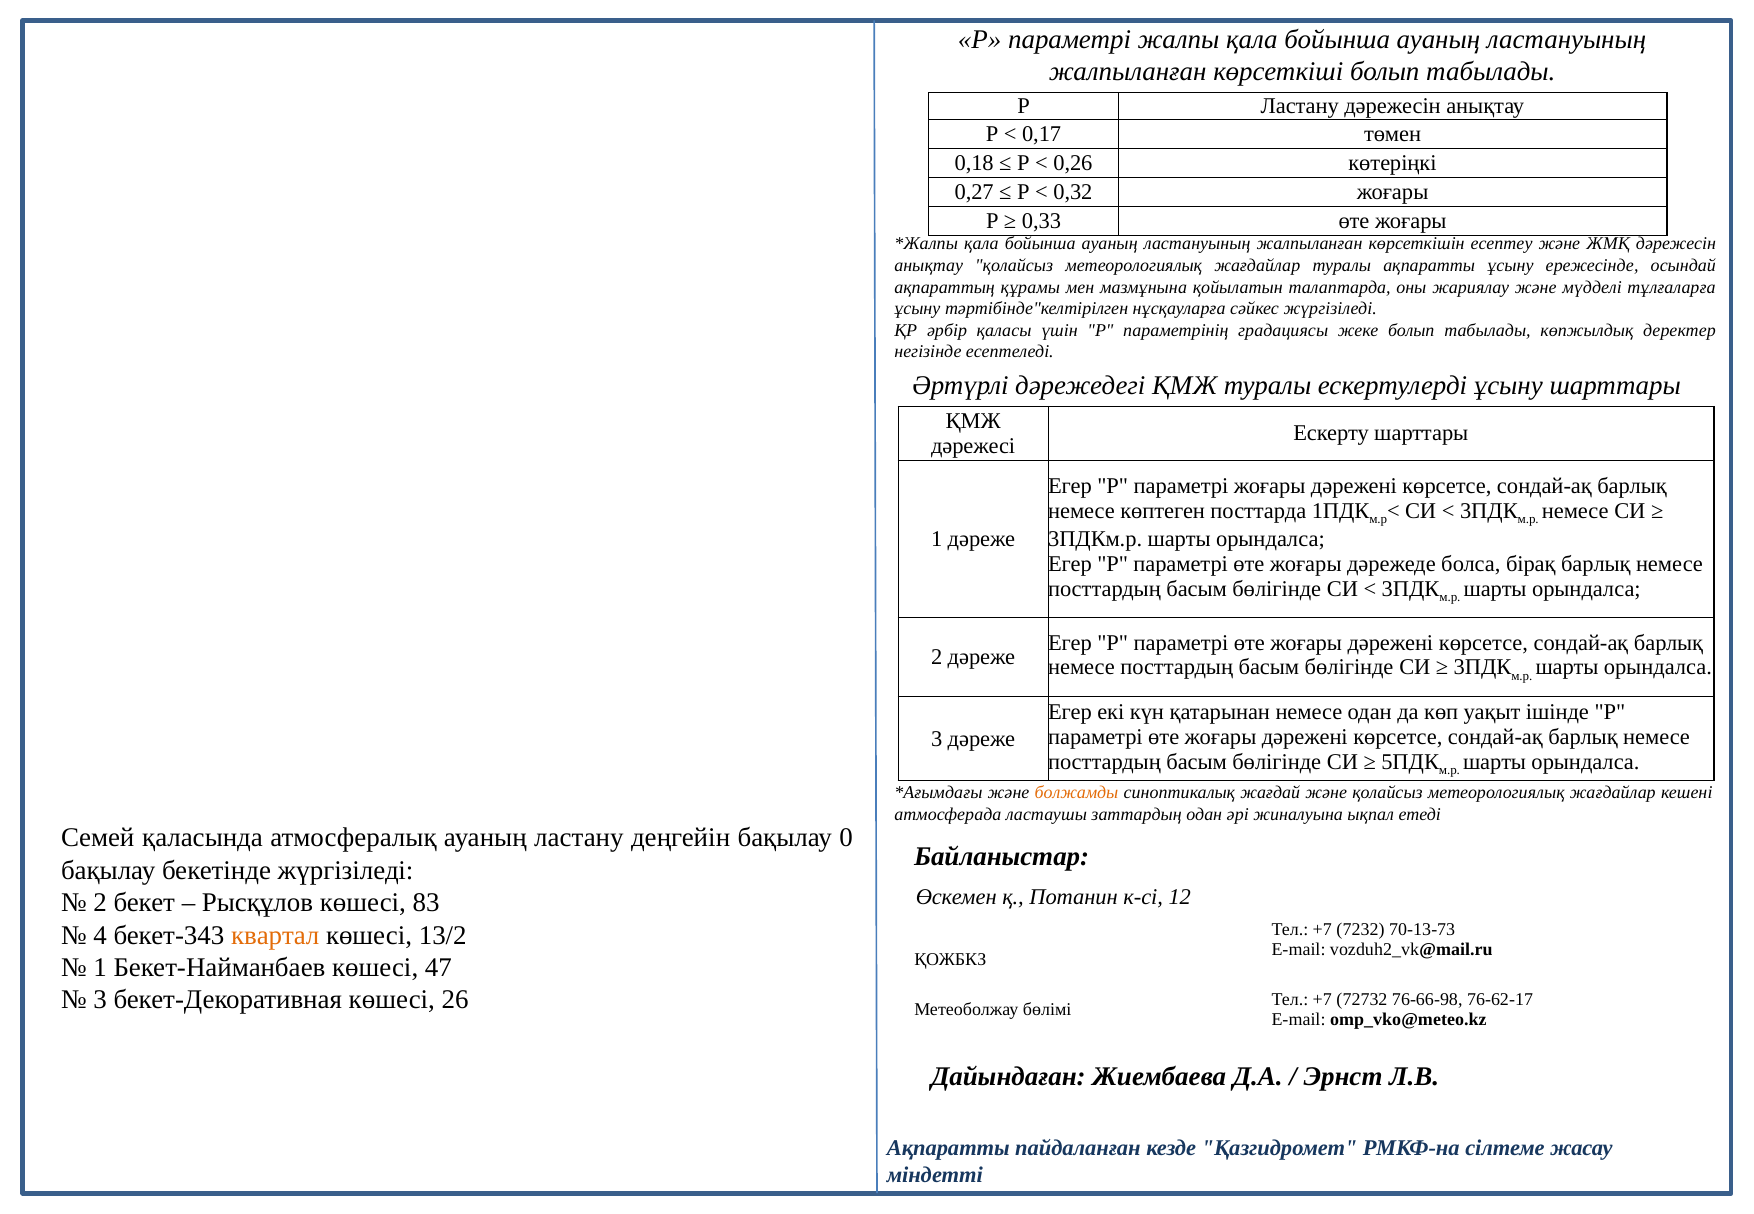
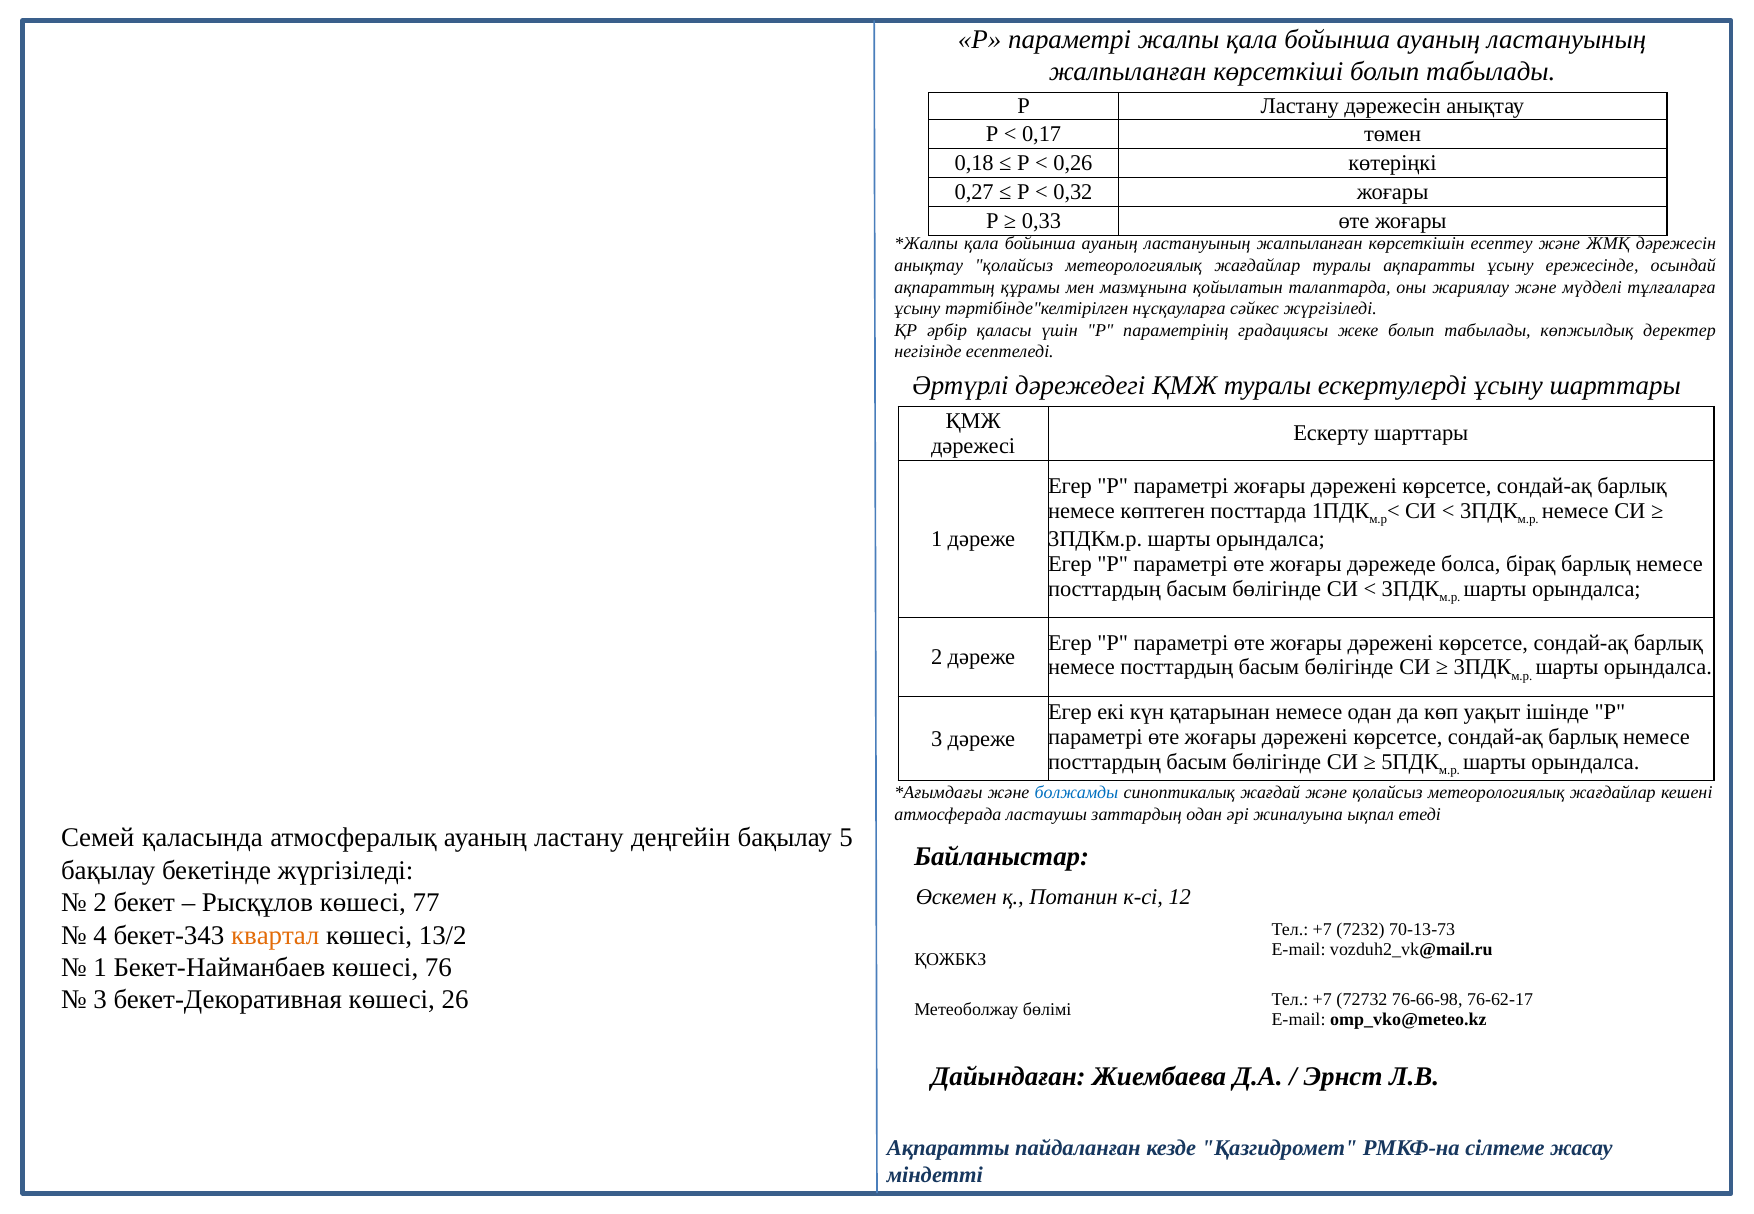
болжамды colour: orange -> blue (1077, 793)
0: 0 -> 5 (846, 838)
83: 83 -> 77 (426, 903)
47: 47 -> 76 (438, 968)
